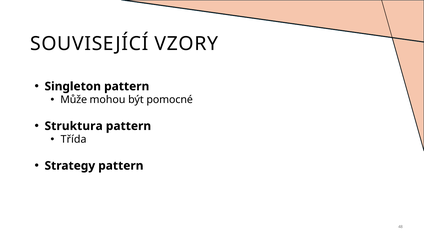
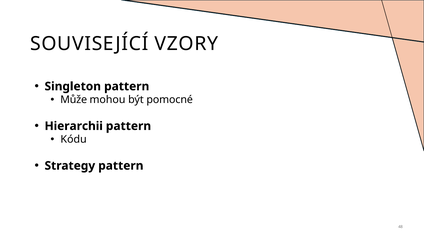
Struktura: Struktura -> Hierarchii (74, 126)
Třída: Třída -> Kódu (74, 140)
